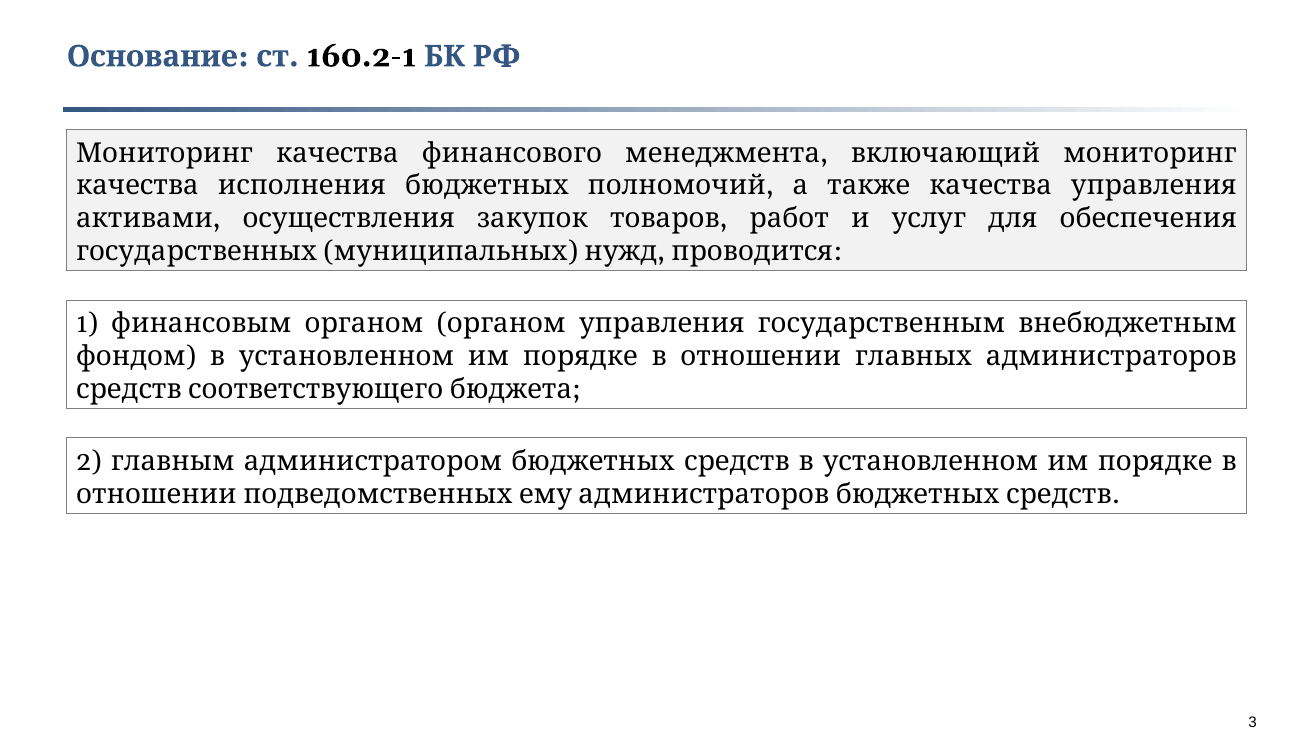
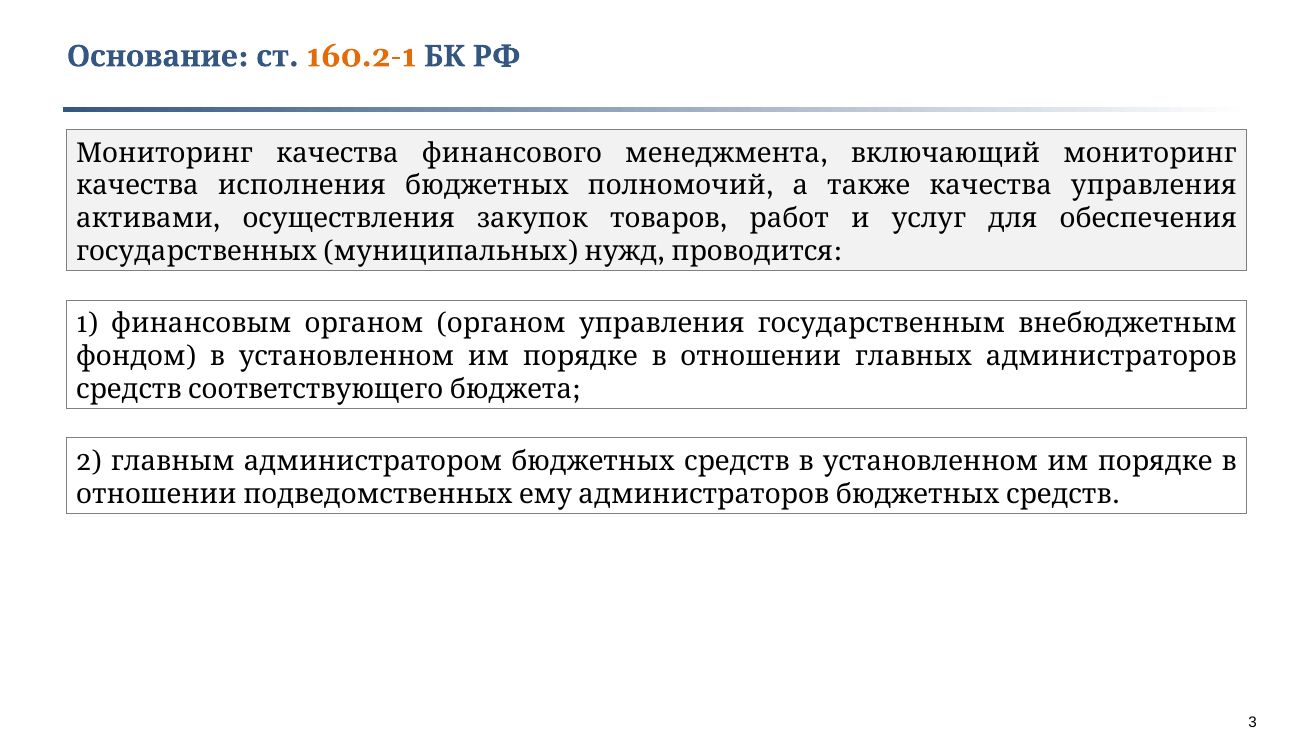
160.2-1 colour: black -> orange (362, 56)
